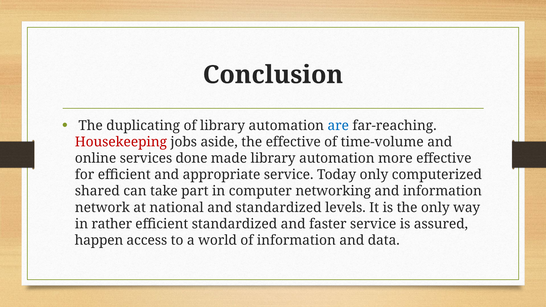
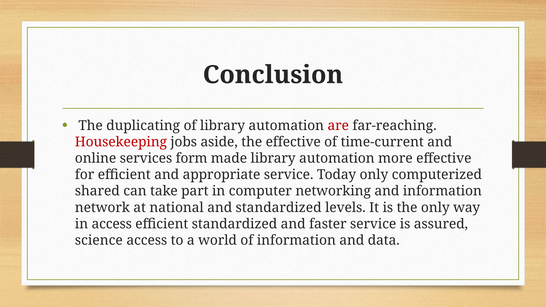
are colour: blue -> red (338, 126)
time-volume: time-volume -> time-current (382, 142)
done: done -> form (192, 158)
in rather: rather -> access (112, 224)
happen: happen -> science (99, 240)
